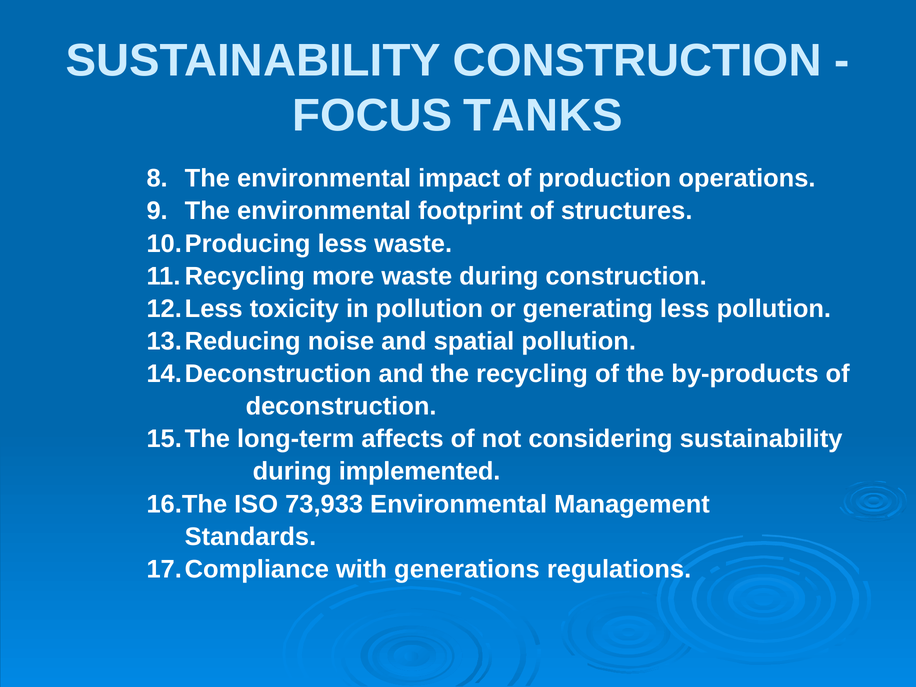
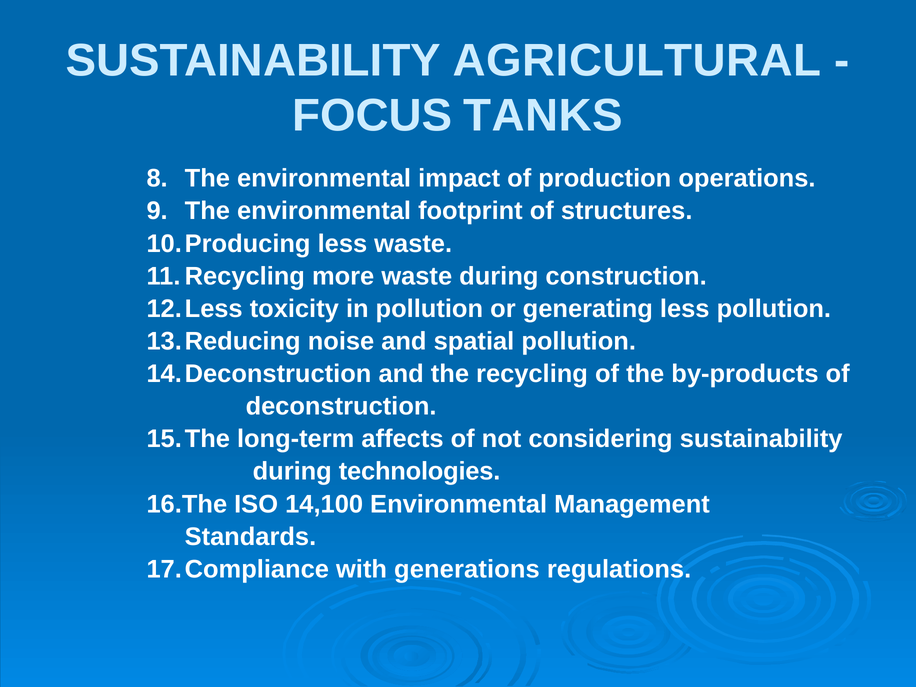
SUSTAINABILITY CONSTRUCTION: CONSTRUCTION -> AGRICULTURAL (637, 61)
implemented: implemented -> technologies (420, 472)
73,933: 73,933 -> 14,100 (324, 504)
